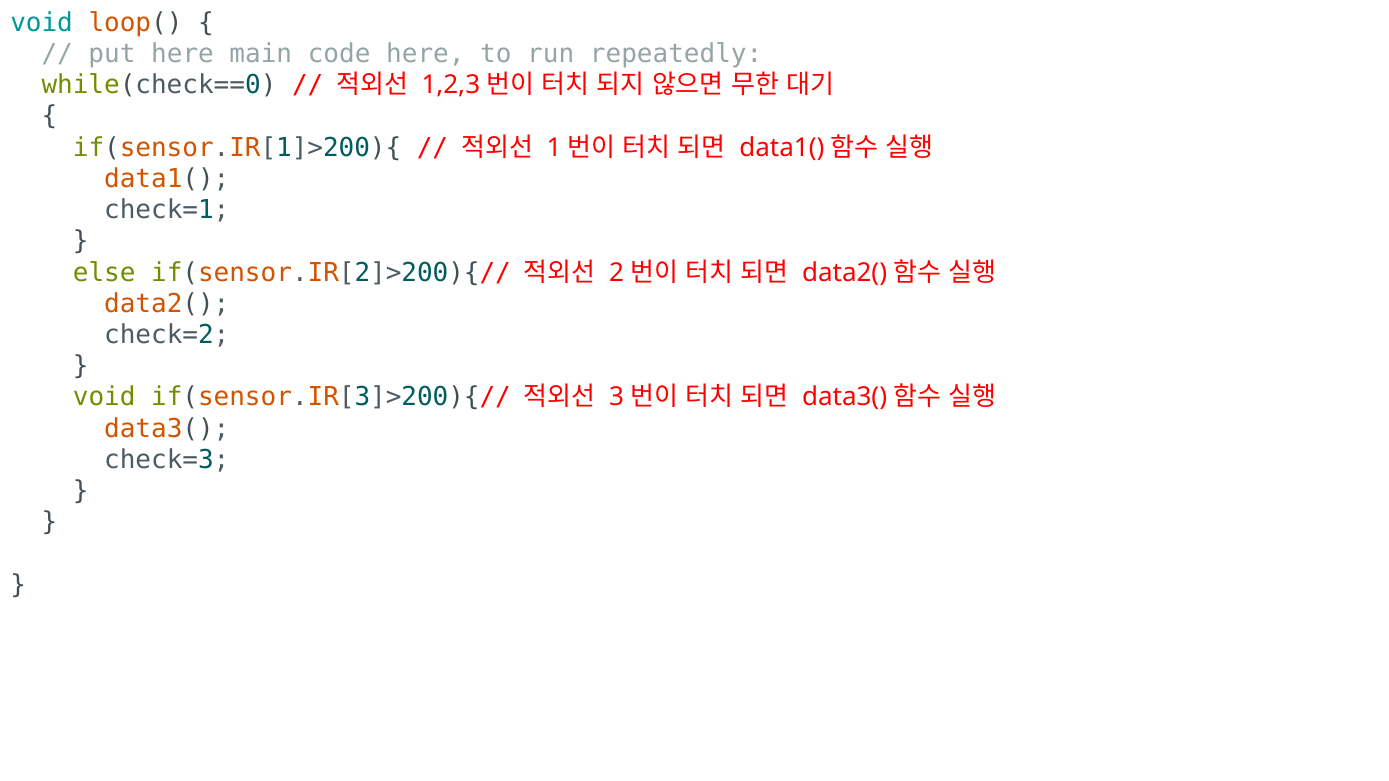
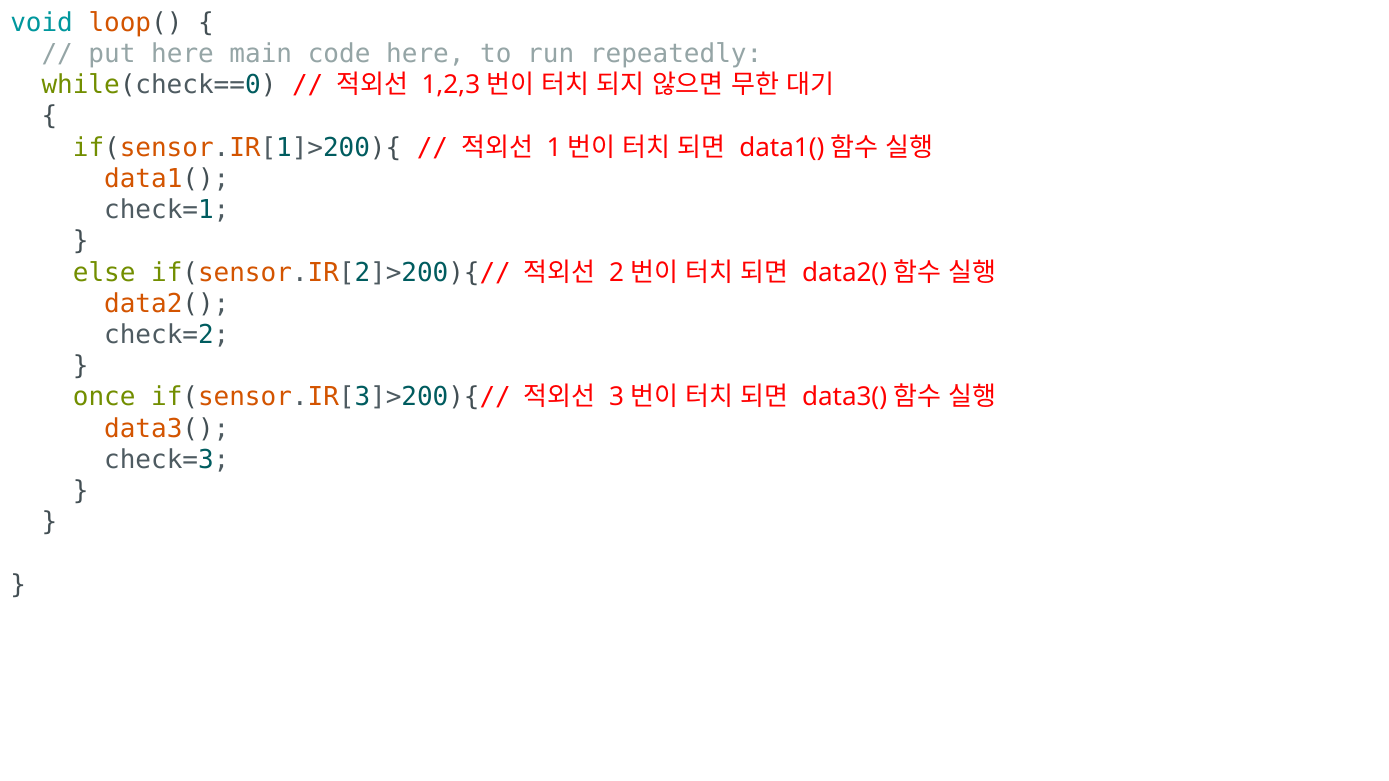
void: void -> once (104, 398)
